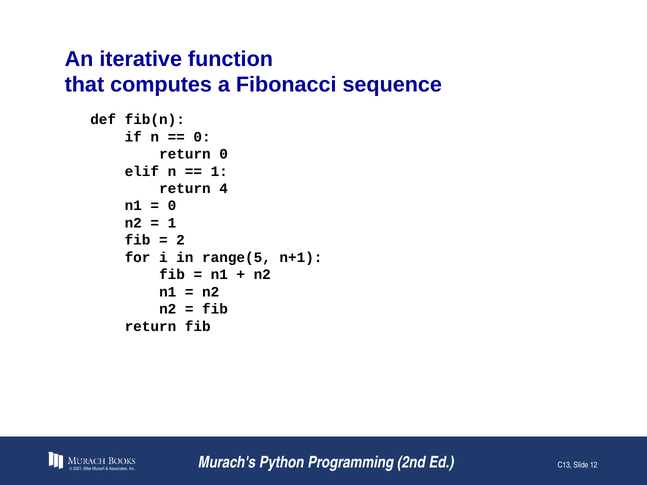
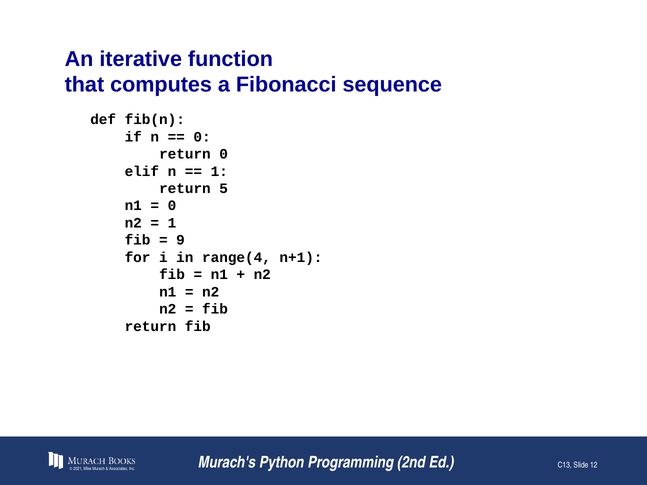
4: 4 -> 5 (224, 189)
2: 2 -> 9 (181, 240)
range(5: range(5 -> range(4 (237, 258)
